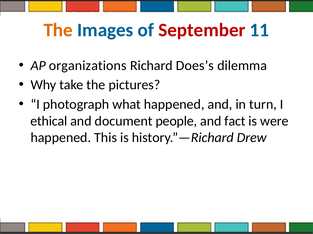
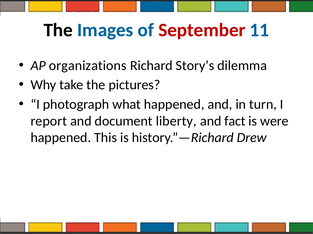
The colour: orange -> black (58, 30)
Does’s: Does’s -> Story’s (195, 66)
ethical: ethical -> report (49, 121)
people: people -> liberty (176, 121)
